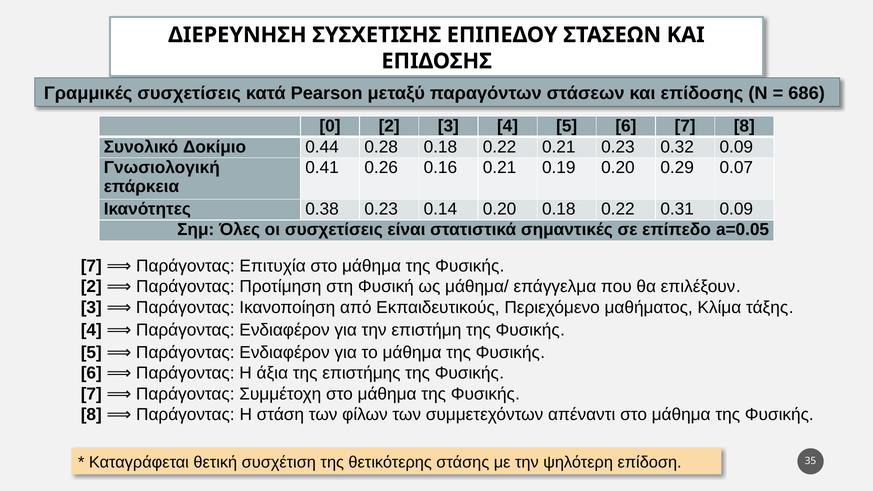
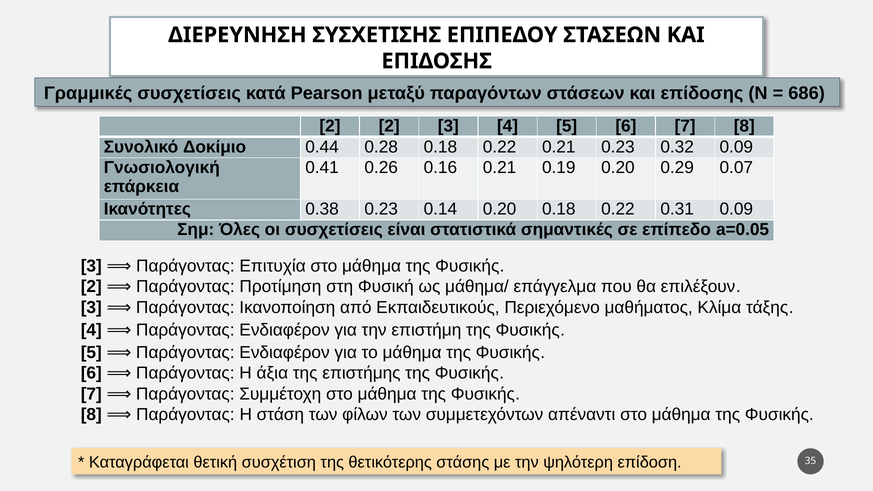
0: 0 -> 2 (330, 126)
7: 7 -> 3 (91, 266)
